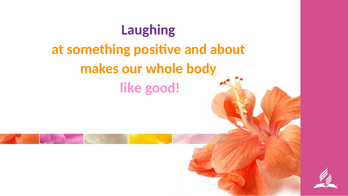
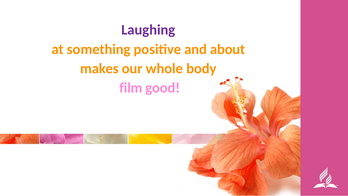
like: like -> film (131, 88)
